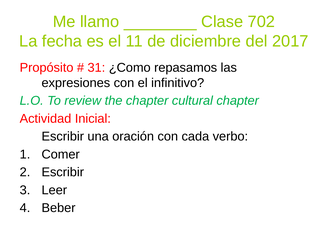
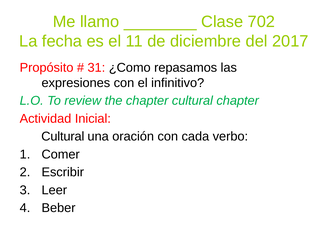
Escribir: Escribir -> Cultural (63, 137)
